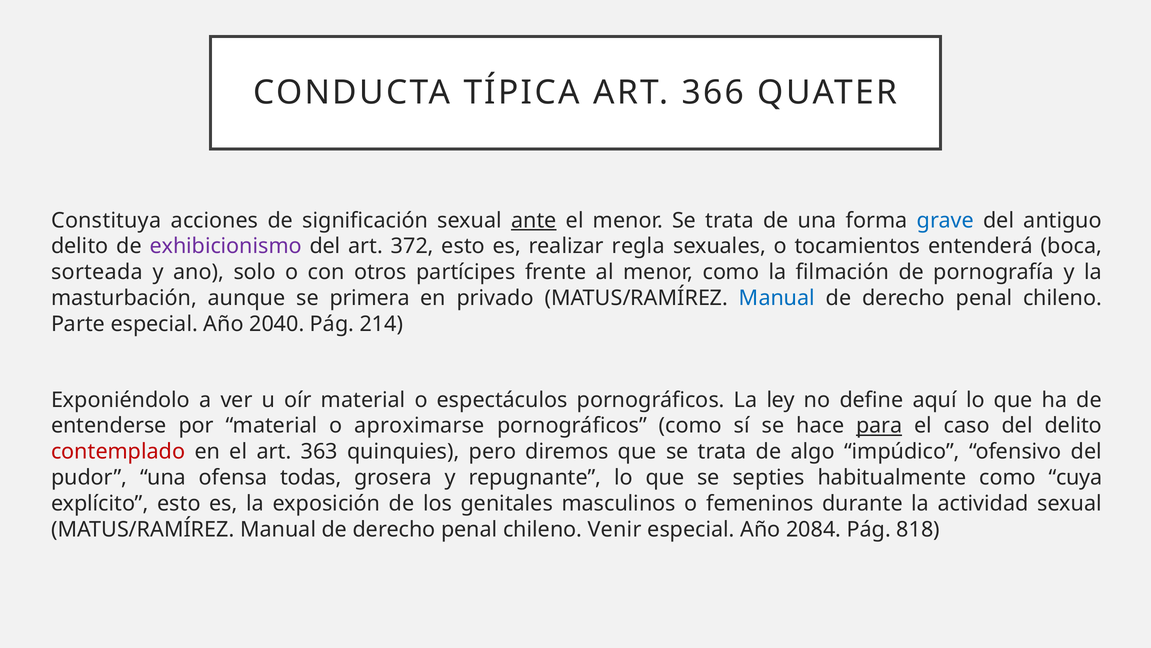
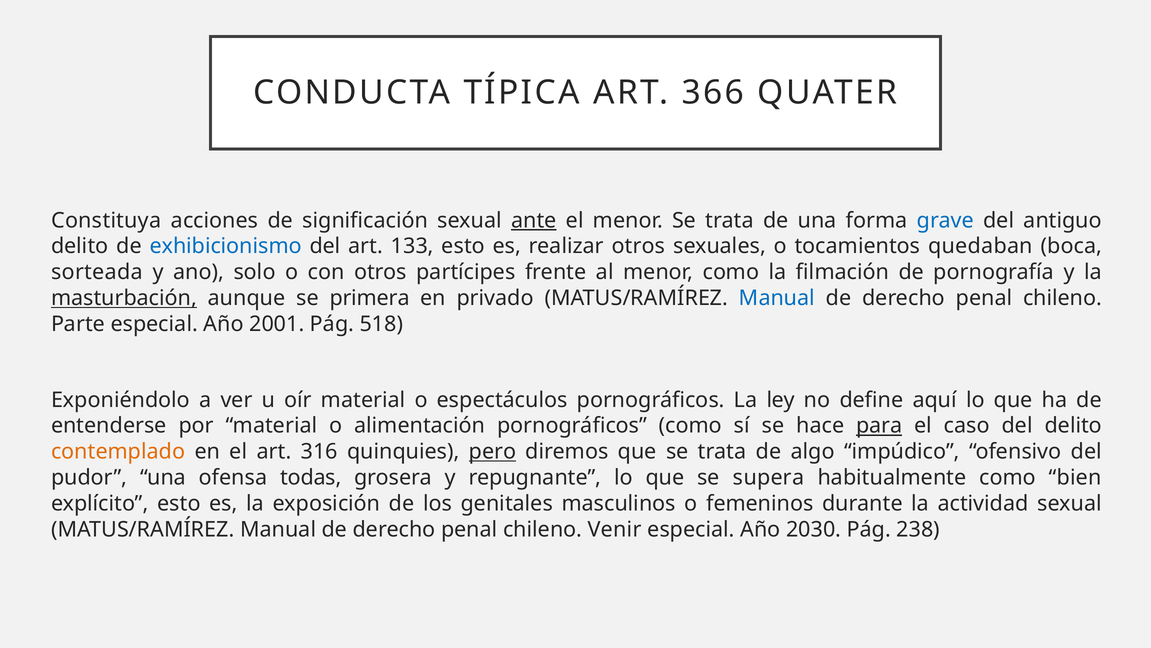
exhibicionismo colour: purple -> blue (226, 246)
372: 372 -> 133 (412, 246)
realizar regla: regla -> otros (638, 246)
entenderá: entenderá -> quedaban (980, 246)
masturbación underline: none -> present (124, 298)
2040: 2040 -> 2001 (277, 324)
214: 214 -> 518 (381, 324)
aproximarse: aproximarse -> alimentación (420, 425)
contemplado colour: red -> orange (118, 451)
363: 363 -> 316 (319, 451)
pero underline: none -> present (493, 451)
septies: septies -> supera (769, 477)
cuya: cuya -> bien (1075, 477)
2084: 2084 -> 2030 (814, 529)
818: 818 -> 238 (918, 529)
